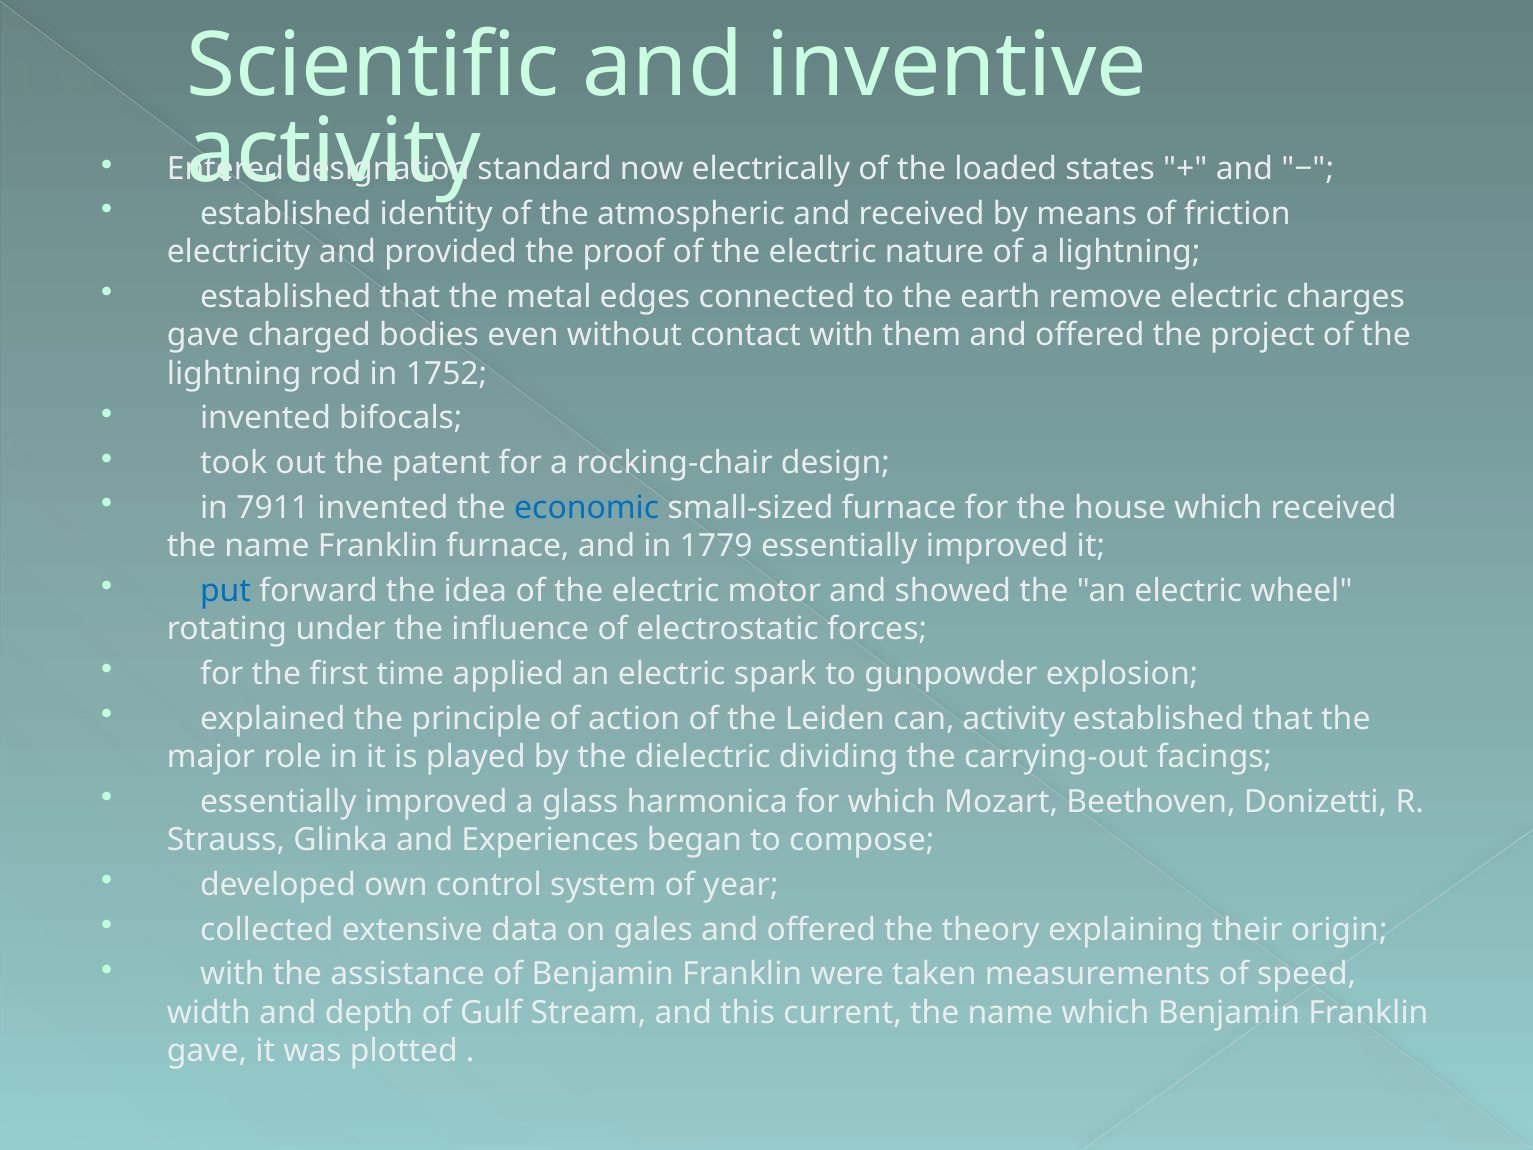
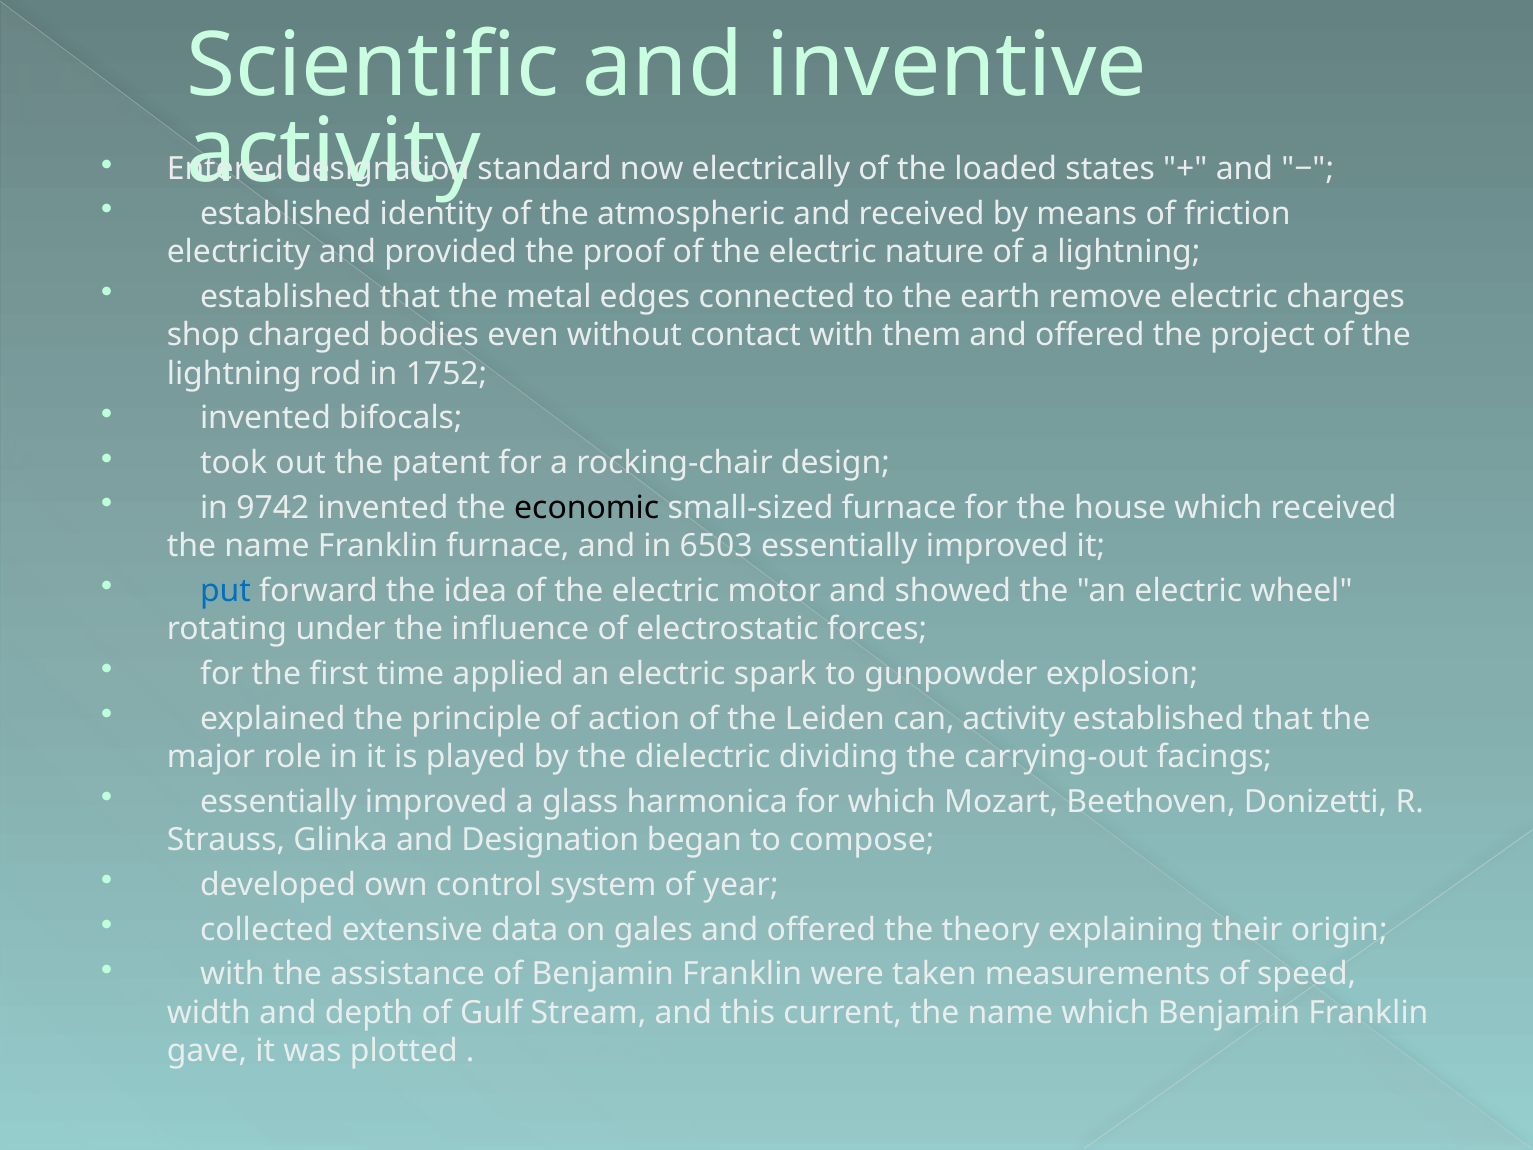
gave: gave -> shop (203, 335)
7911: 7911 -> 9742 (273, 508)
economic colour: blue -> black (587, 508)
1779: 1779 -> 6503 (716, 546)
and Experiences: Experiences -> Designation (550, 840)
